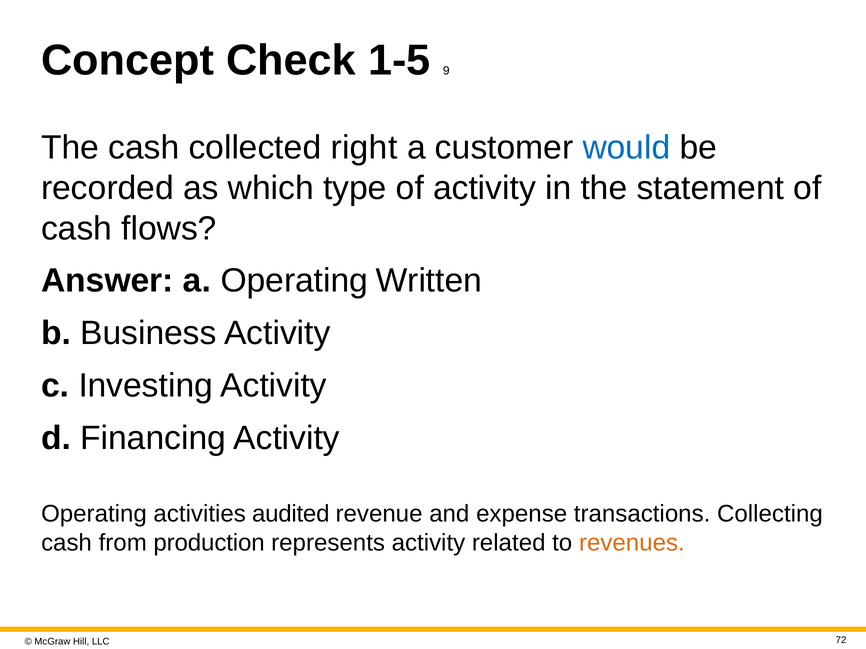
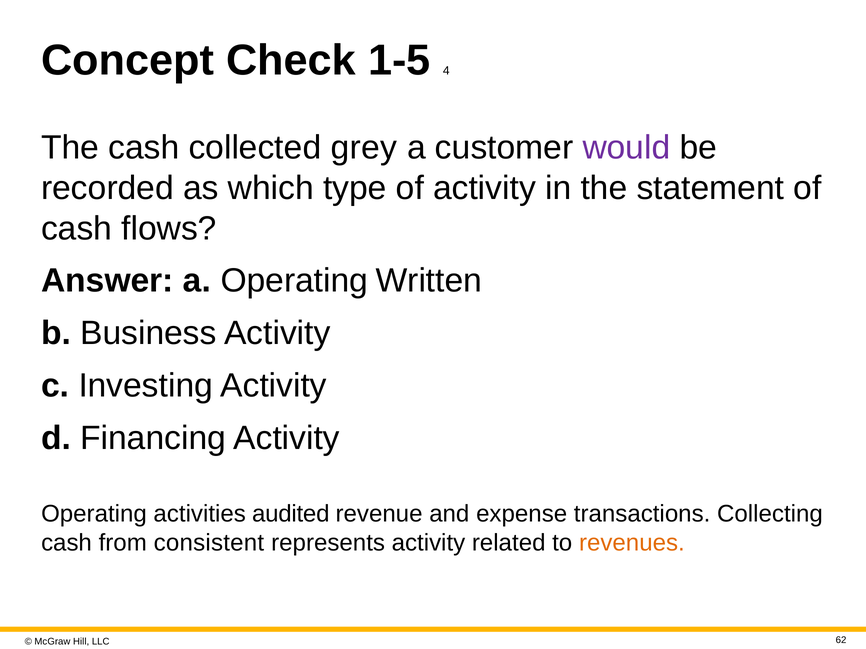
9: 9 -> 4 (446, 71)
right: right -> grey (364, 148)
would colour: blue -> purple (626, 148)
production: production -> consistent (209, 543)
72: 72 -> 62 (841, 640)
